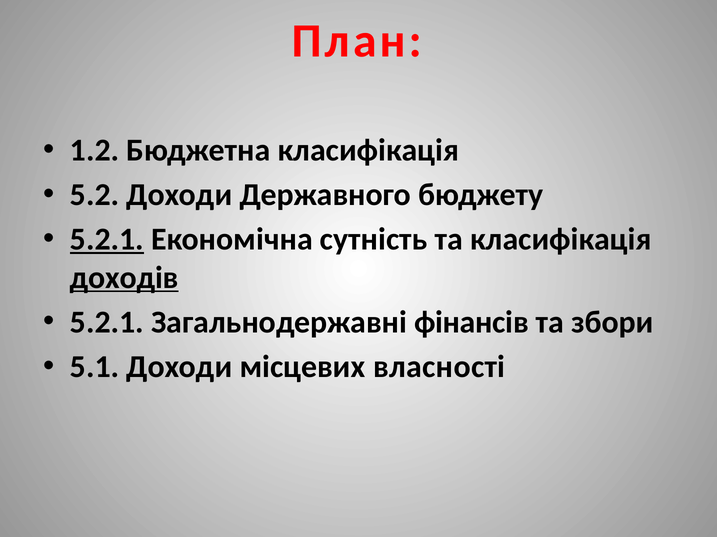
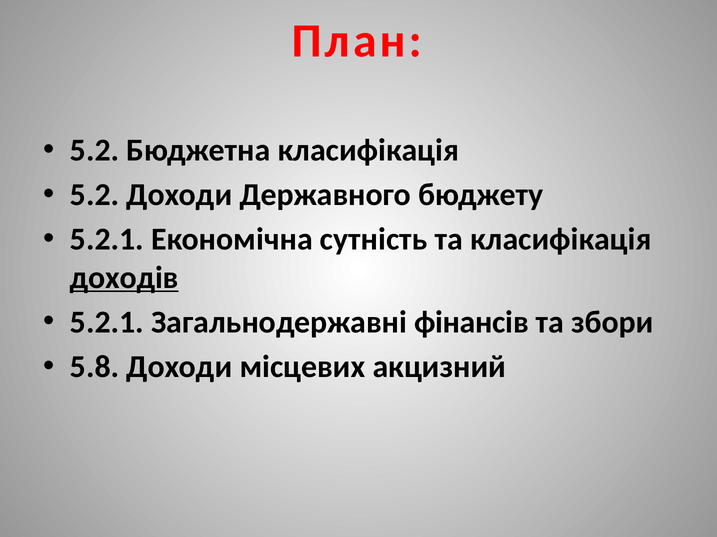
1.2: 1.2 -> 5.2 (95, 150)
5.2.1 underline: present -> none (107, 240)
5.1: 5.1 -> 5.8 (95, 367)
власності: власності -> акцизний (439, 367)
